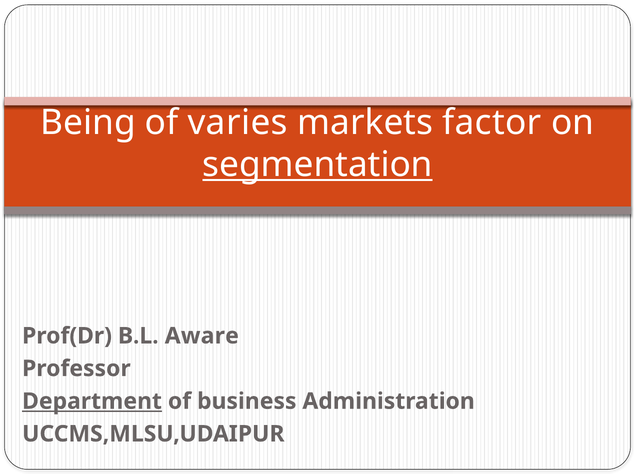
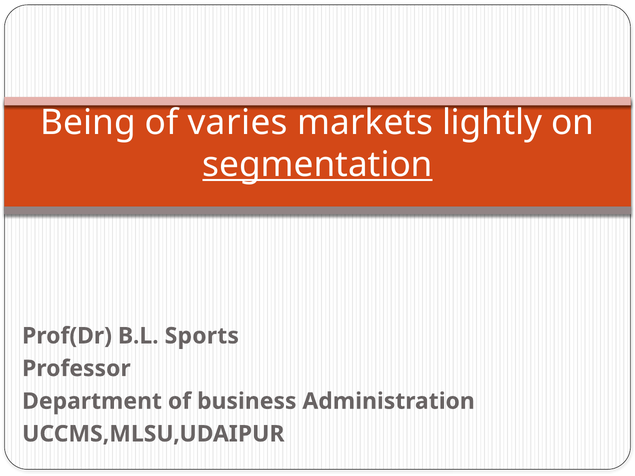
factor: factor -> lightly (492, 123)
Aware: Aware -> Sports (202, 336)
Department underline: present -> none (92, 401)
